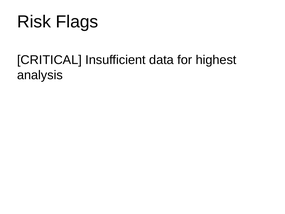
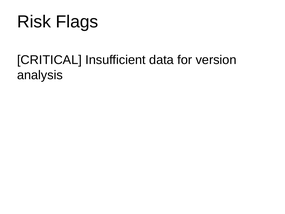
highest: highest -> version (216, 60)
